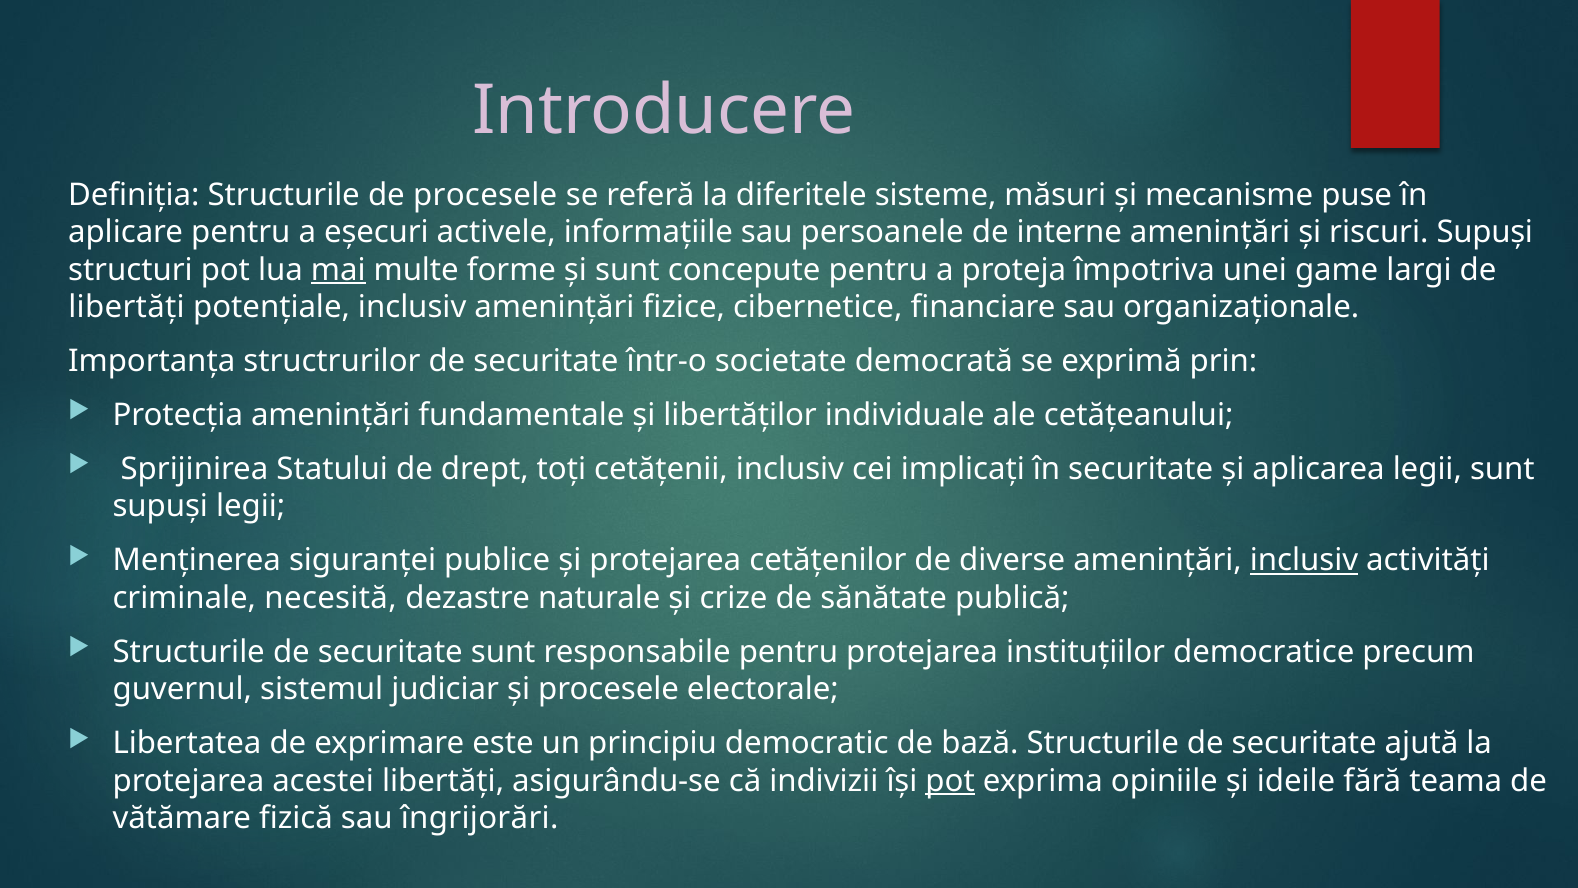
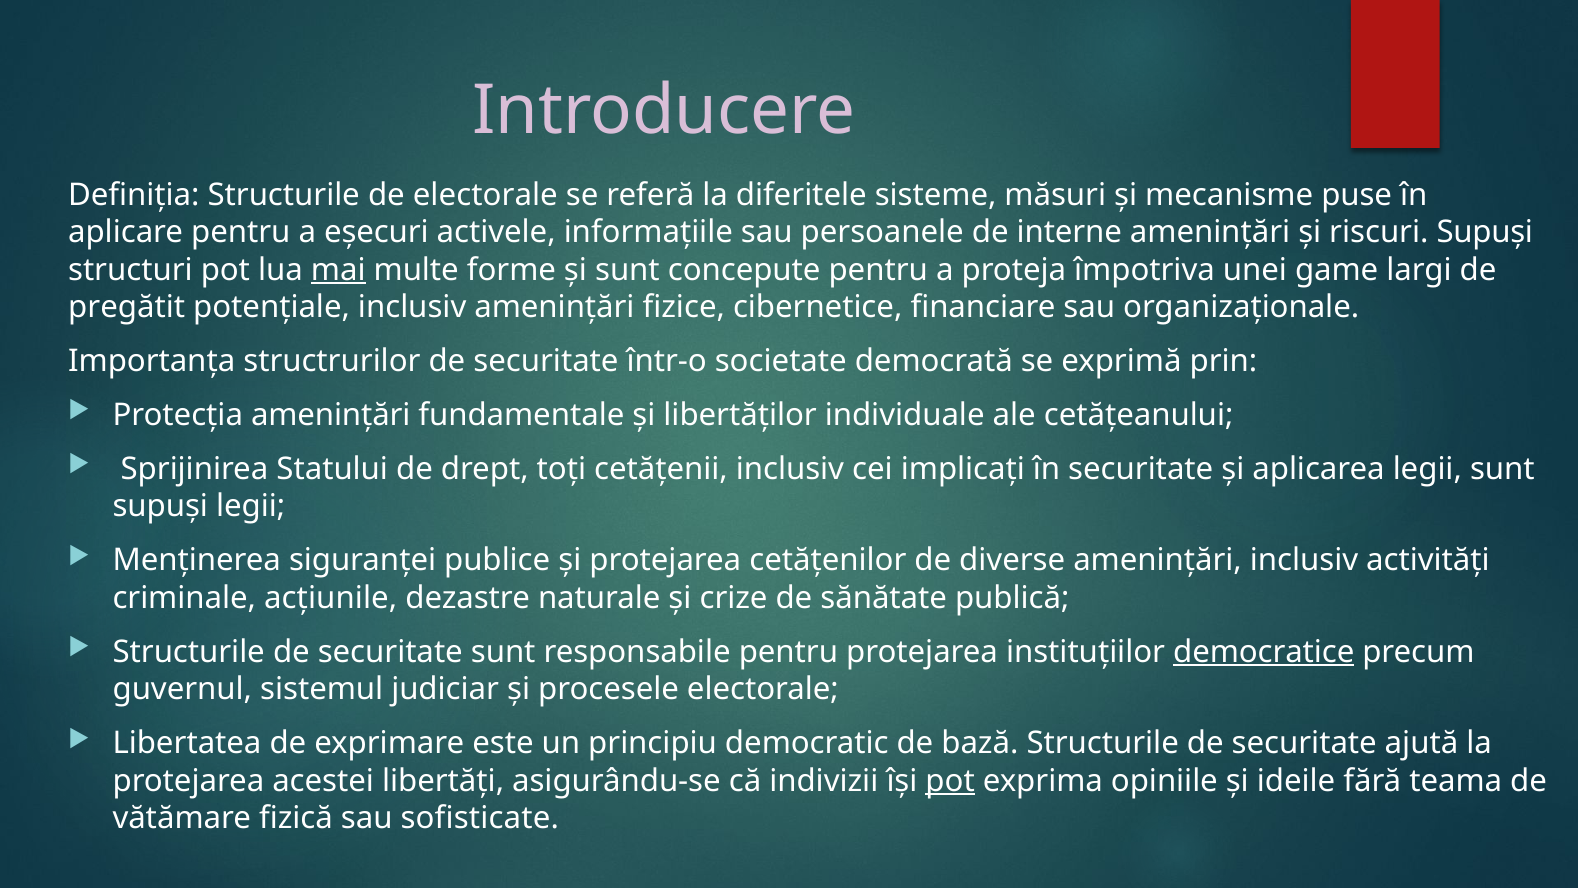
de procesele: procesele -> electorale (485, 195)
libertăți: libertăți -> pregătit (127, 307)
inclusiv underline: present -> none (1304, 560)
necesită: necesită -> acțiunile (331, 598)
democratice underline: none -> present (1264, 652)
îngrijorări: îngrijorări -> sofisticate (480, 818)
